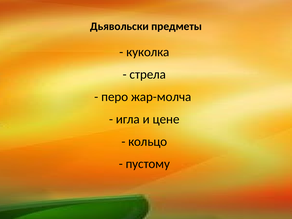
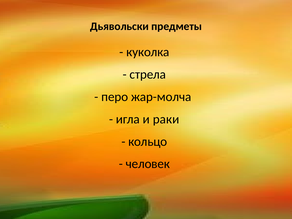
цене: цене -> раки (166, 119)
пустому: пустому -> человек (148, 164)
